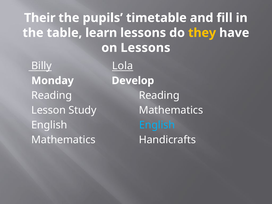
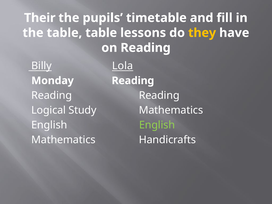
table learn: learn -> table (101, 33)
on Lessons: Lessons -> Reading (146, 48)
Monday Develop: Develop -> Reading (133, 81)
Lesson: Lesson -> Logical (49, 110)
English colour: light blue -> light green (157, 125)
